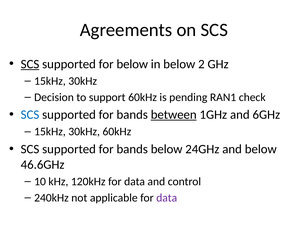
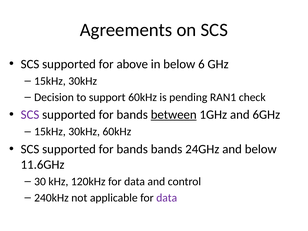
SCS underline: present -> none (30, 64)
for below: below -> above (132, 64)
2: 2 -> 6 (201, 64)
SCS colour: blue -> purple (30, 115)
bands below: below -> bands (167, 149)
46.6GHz: 46.6GHz -> 11.6GHz (43, 165)
10: 10 -> 30 (40, 181)
